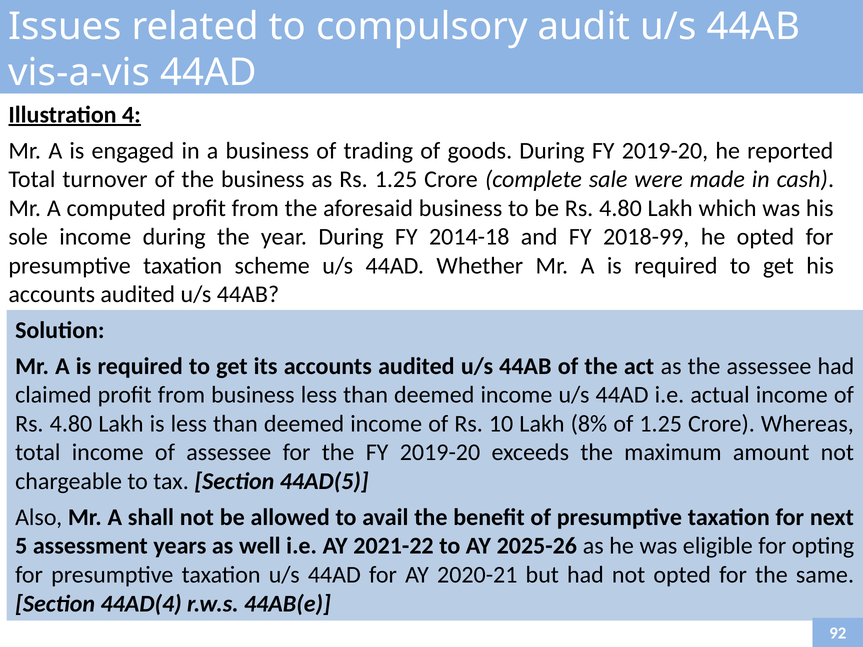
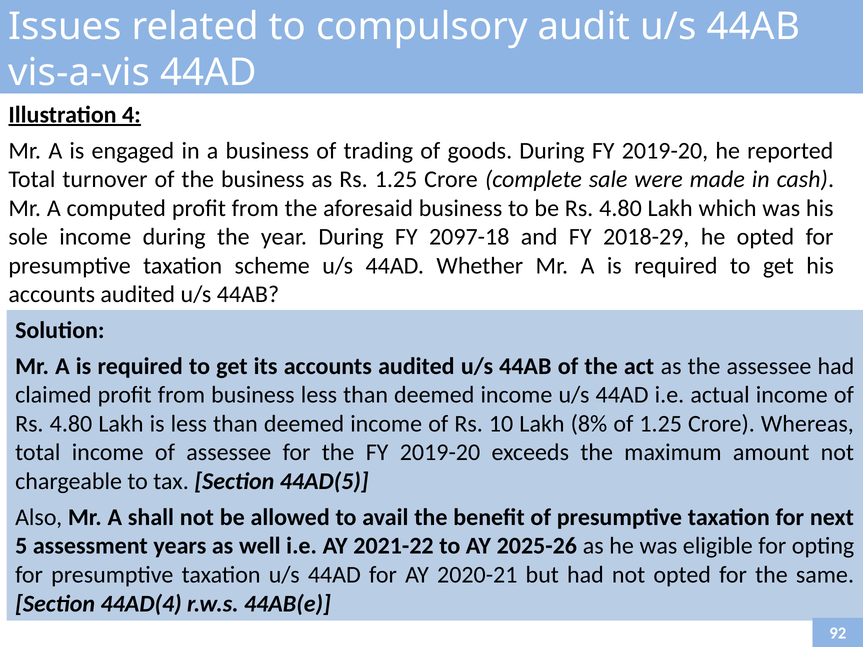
2014-18: 2014-18 -> 2097-18 (469, 237)
2018-99: 2018-99 -> 2018-29 (646, 237)
